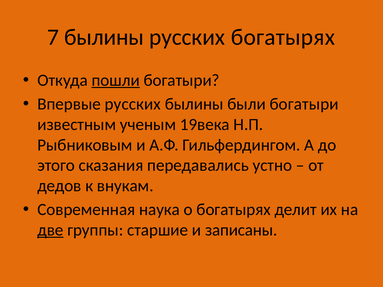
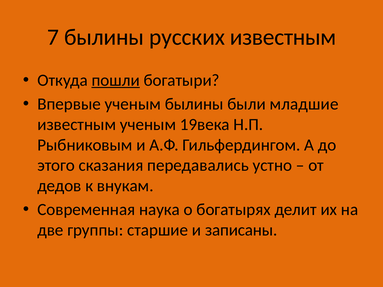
русских богатырях: богатырях -> известным (283, 37)
Впервые русских: русских -> ученым (133, 104)
были богатыри: богатыри -> младшие (304, 104)
две underline: present -> none (50, 230)
